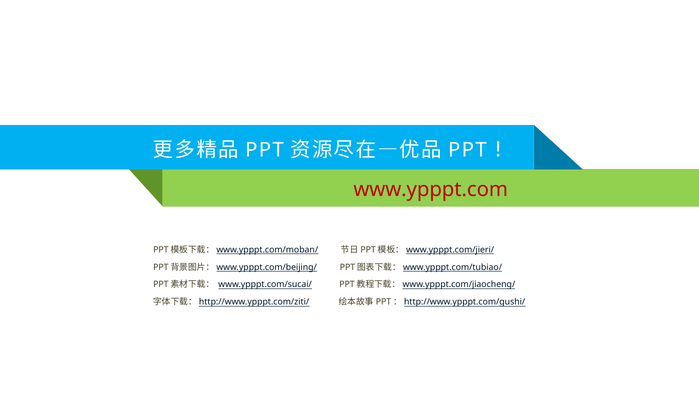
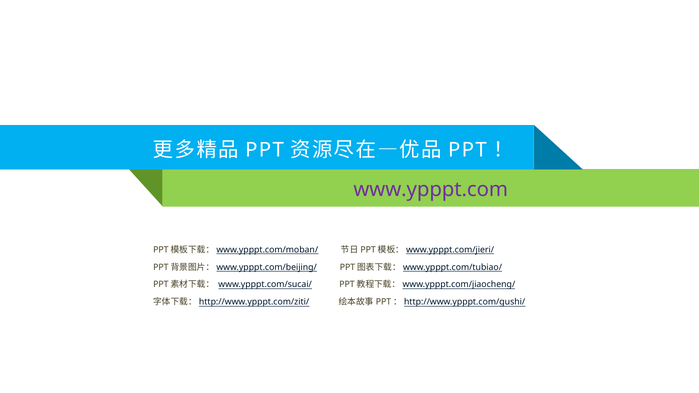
www.ypppt.com colour: red -> purple (431, 189)
